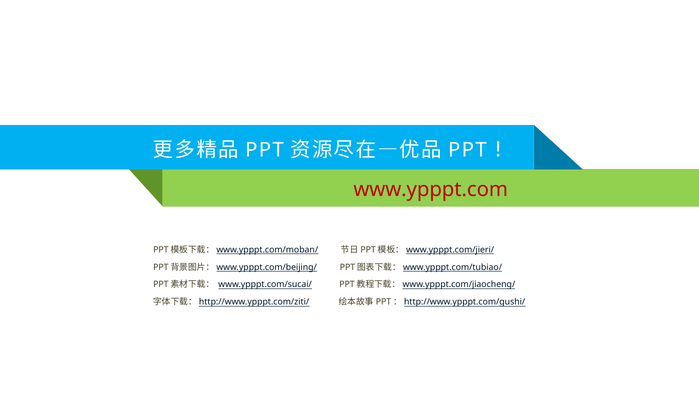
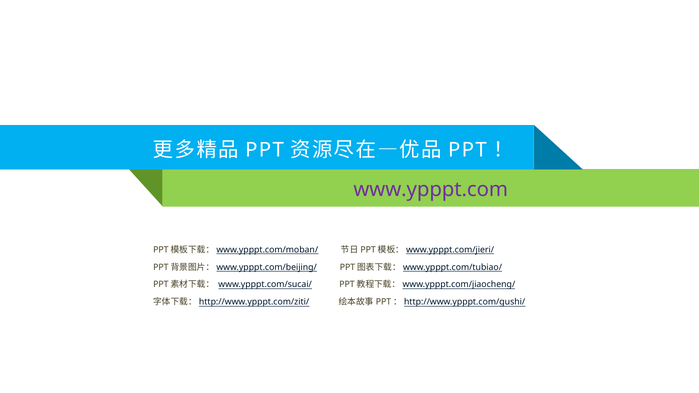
www.ypppt.com colour: red -> purple (431, 189)
